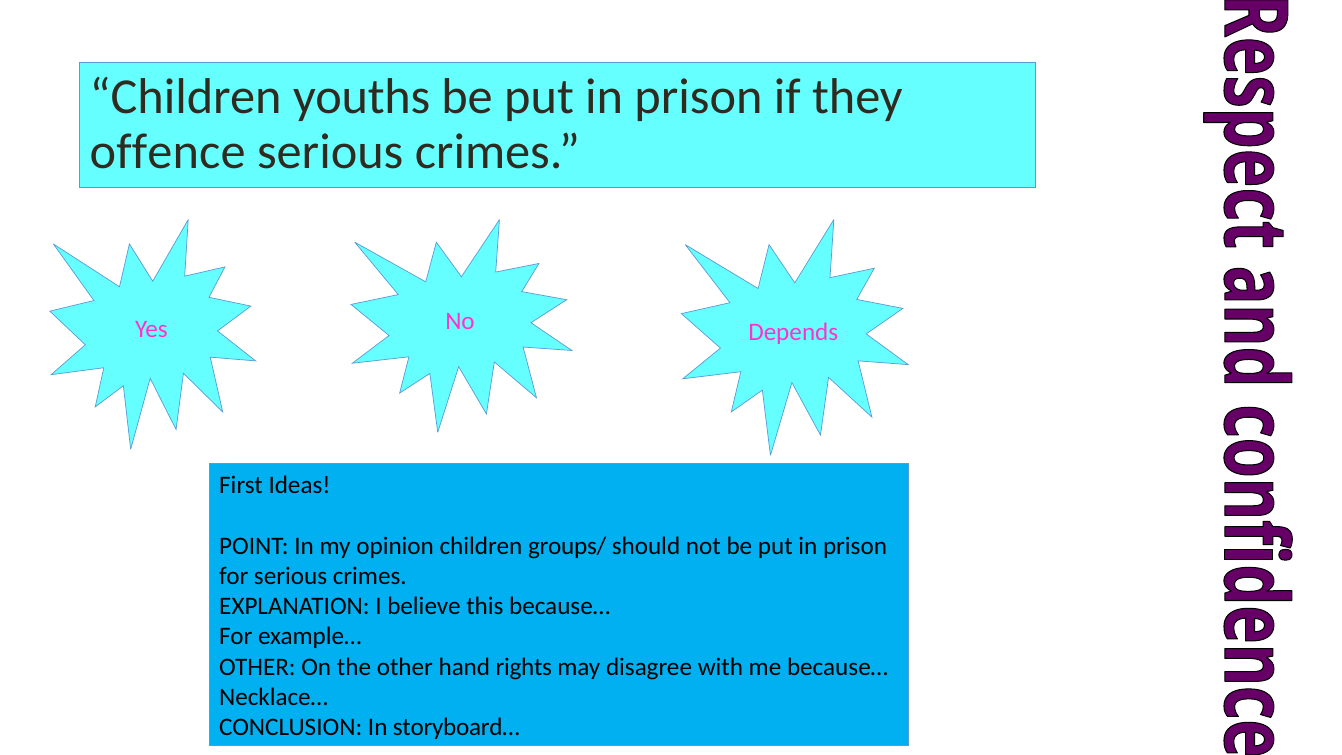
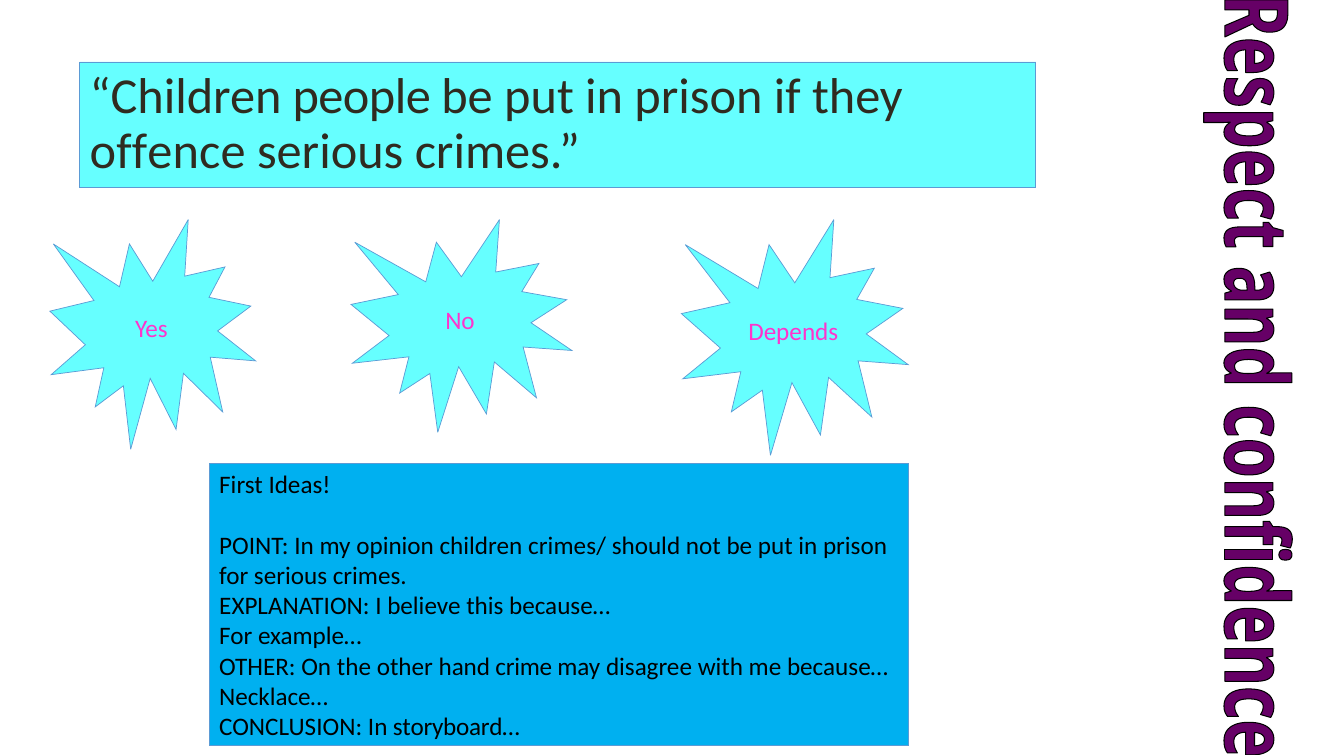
youths: youths -> people (362, 97)
groups/: groups/ -> crimes/ (567, 546)
rights: rights -> crime (524, 667)
